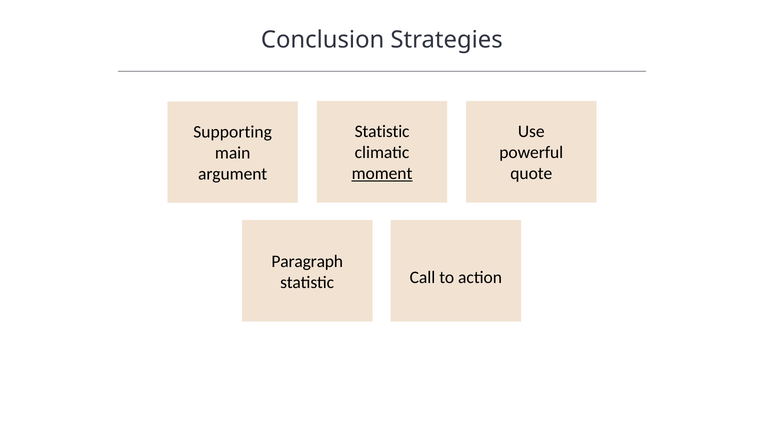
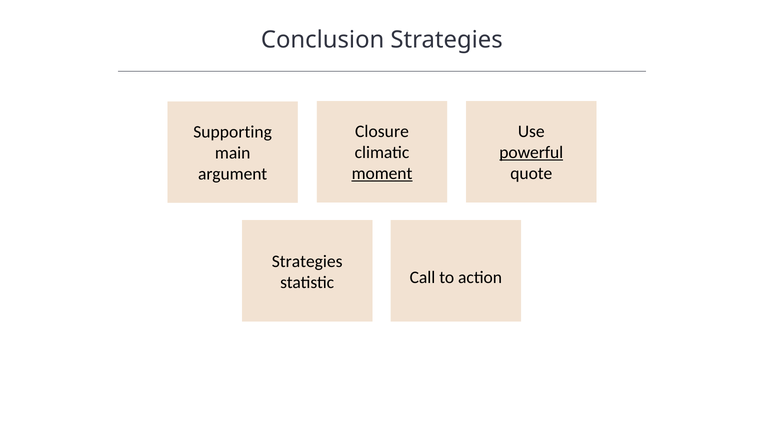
Statistic: Statistic -> Closure (382, 132)
powerful underline: none -> present (531, 153)
Paragraph: Paragraph -> Strategies (307, 262)
